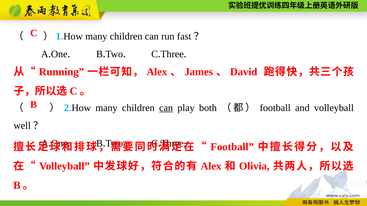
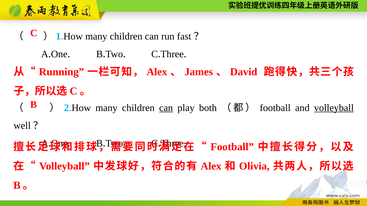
volleyball underline: none -> present (334, 108)
